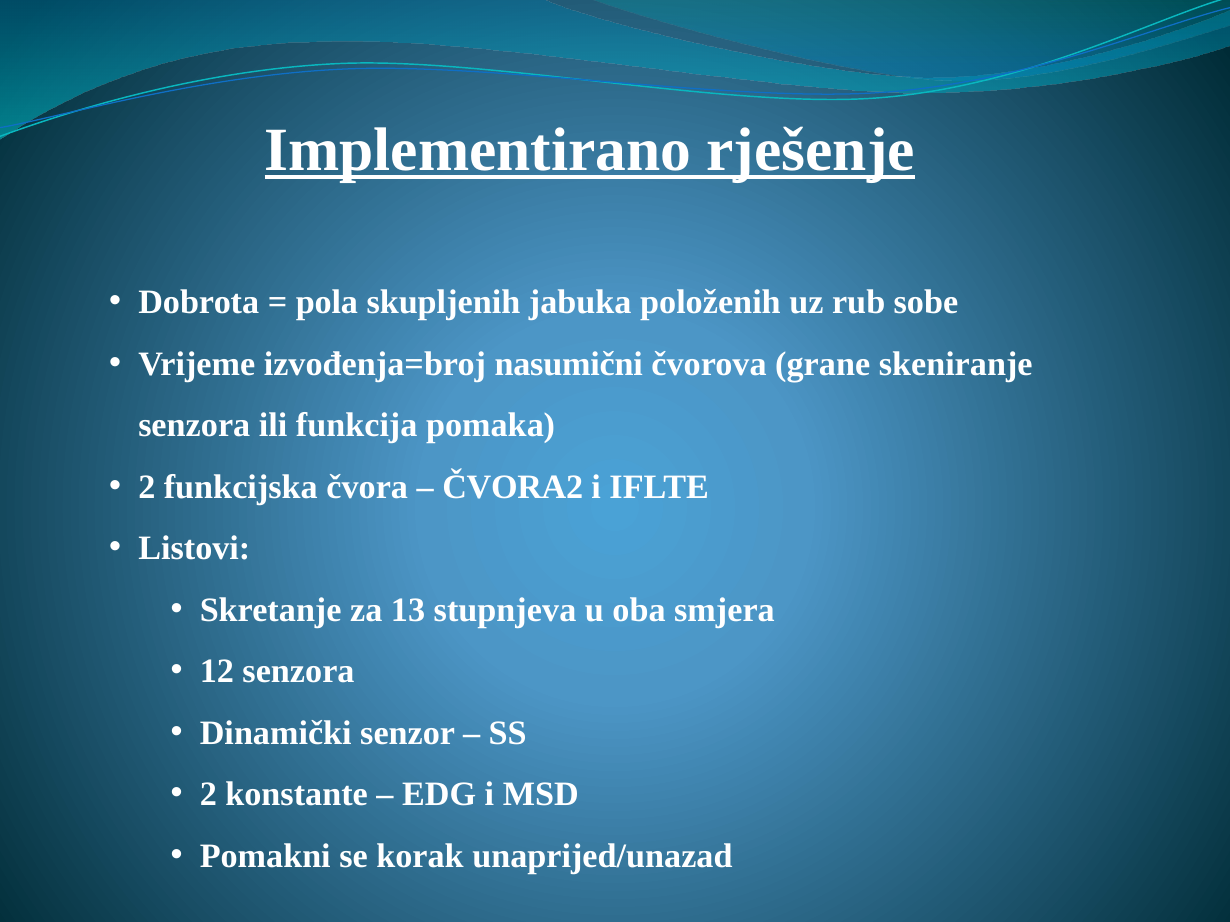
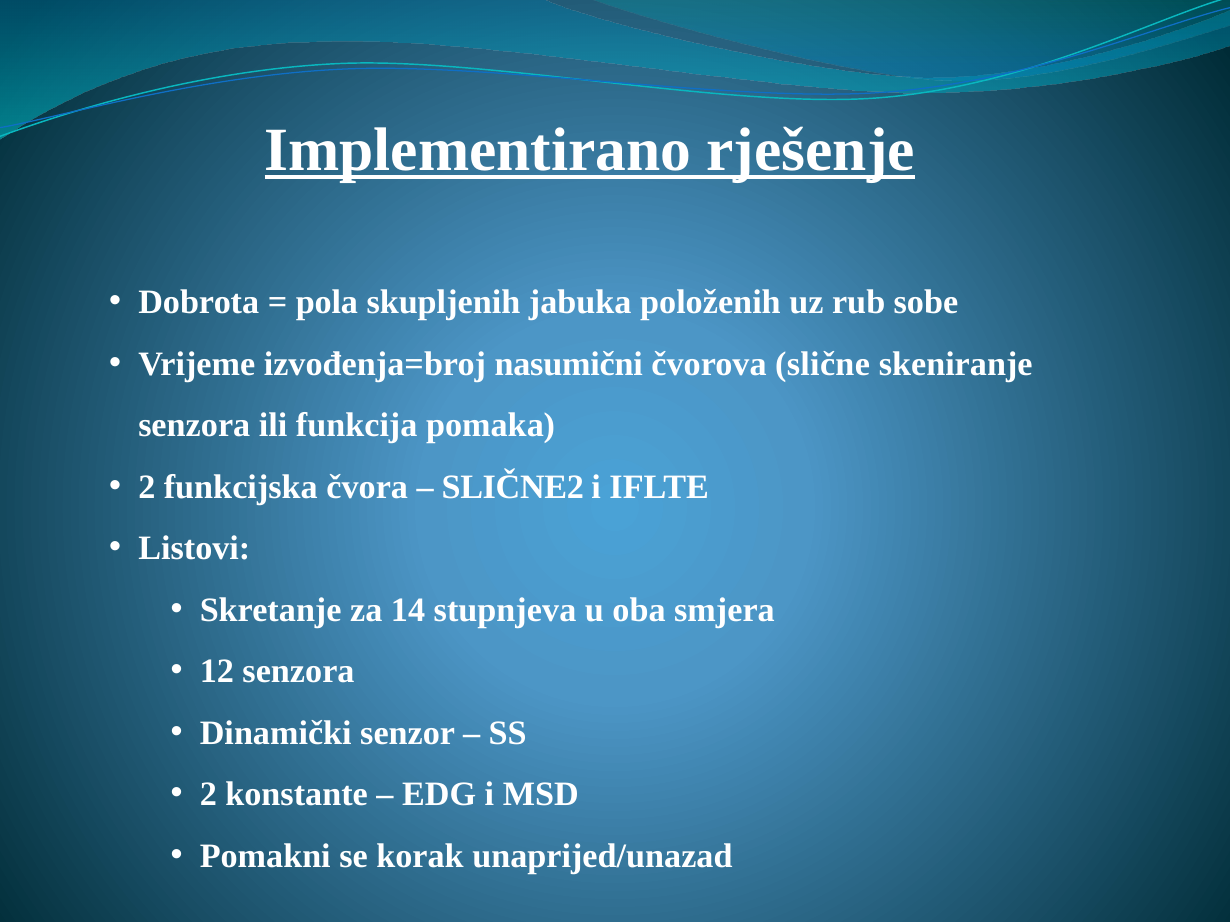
grane: grane -> slične (823, 364)
ČVORA2: ČVORA2 -> SLIČNE2 (513, 487)
13: 13 -> 14 (408, 610)
